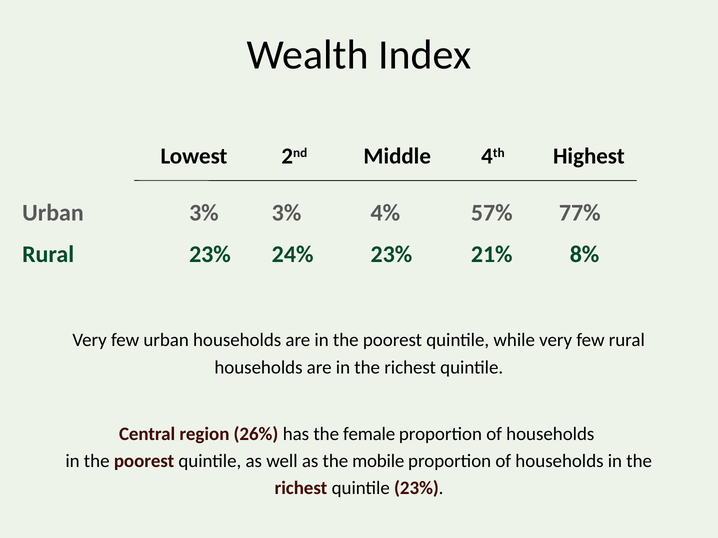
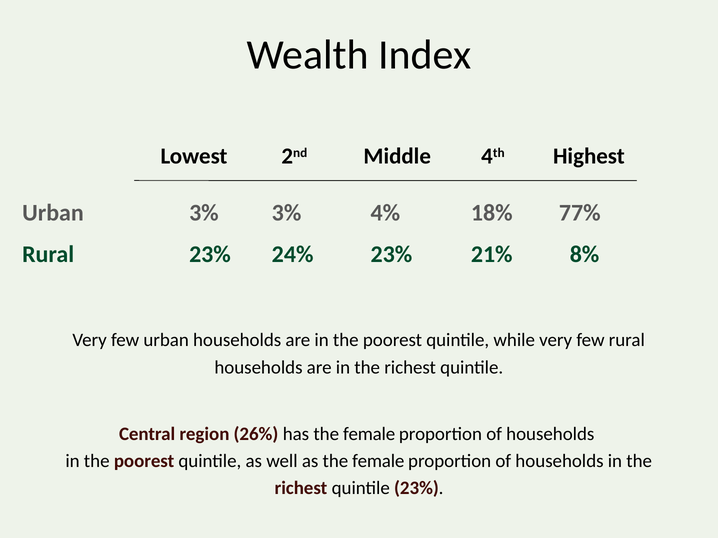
57%: 57% -> 18% (492, 213)
as the mobile: mobile -> female (378, 461)
